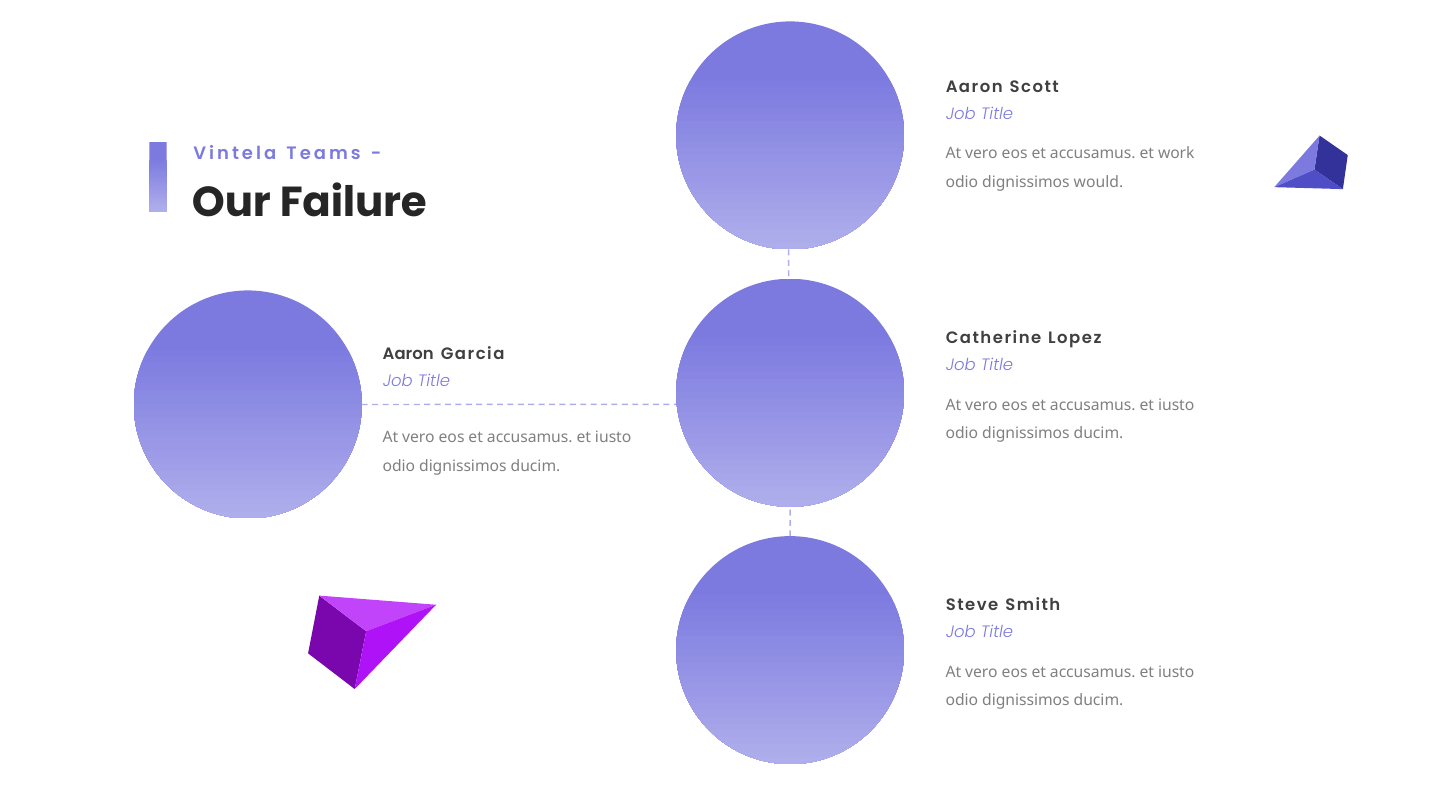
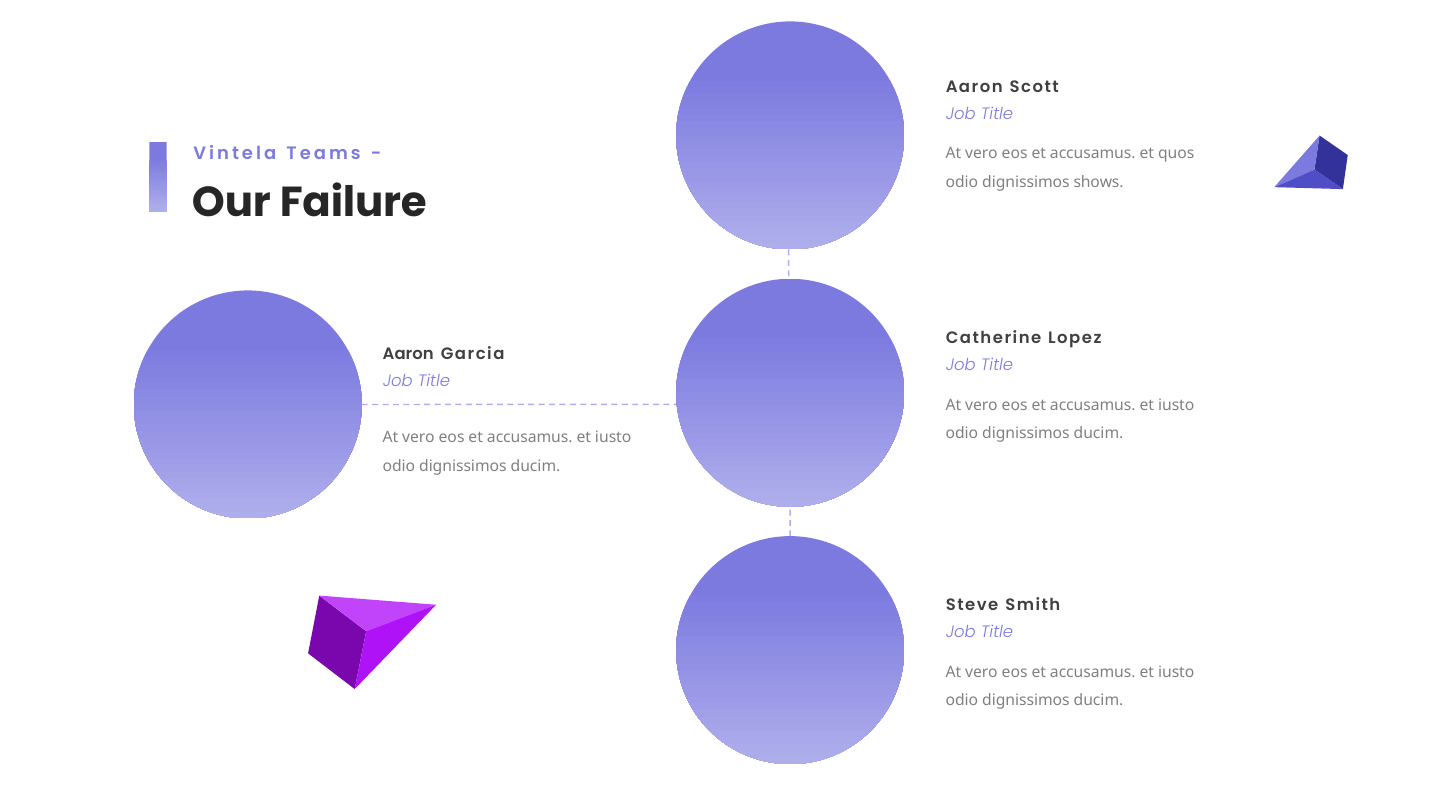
work: work -> quos (1176, 154)
would: would -> shows (1099, 182)
